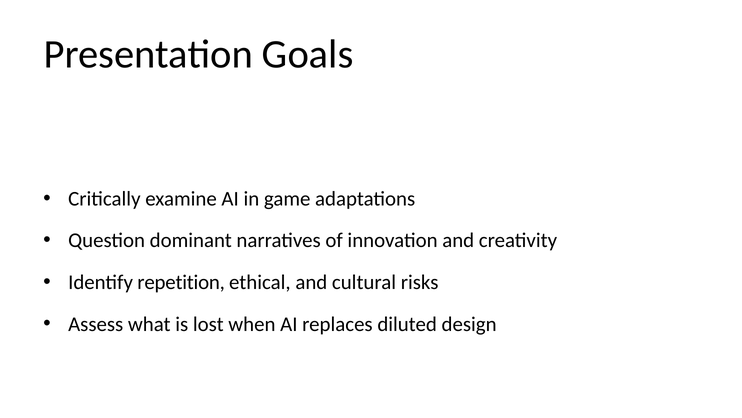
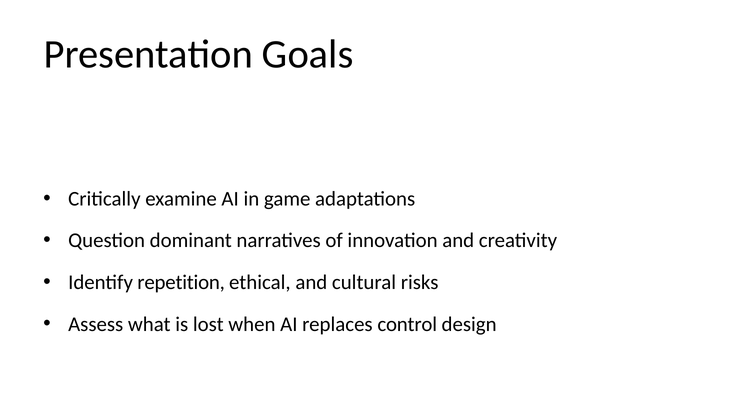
diluted: diluted -> control (407, 324)
